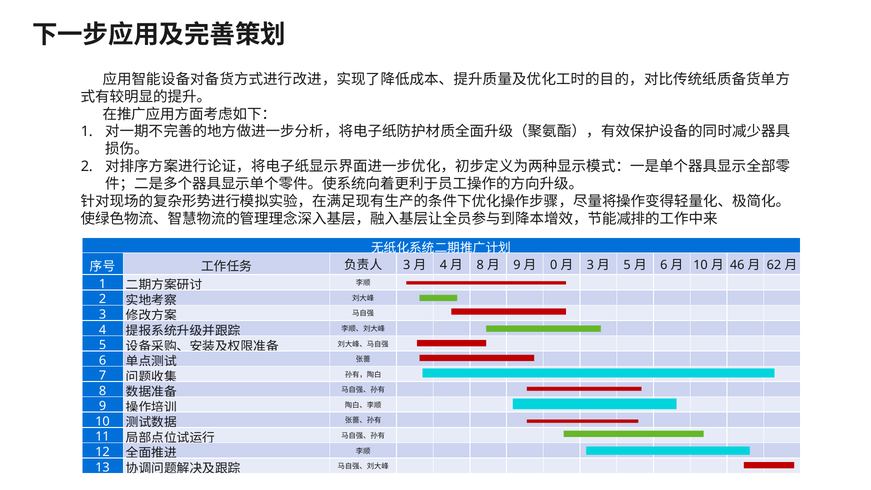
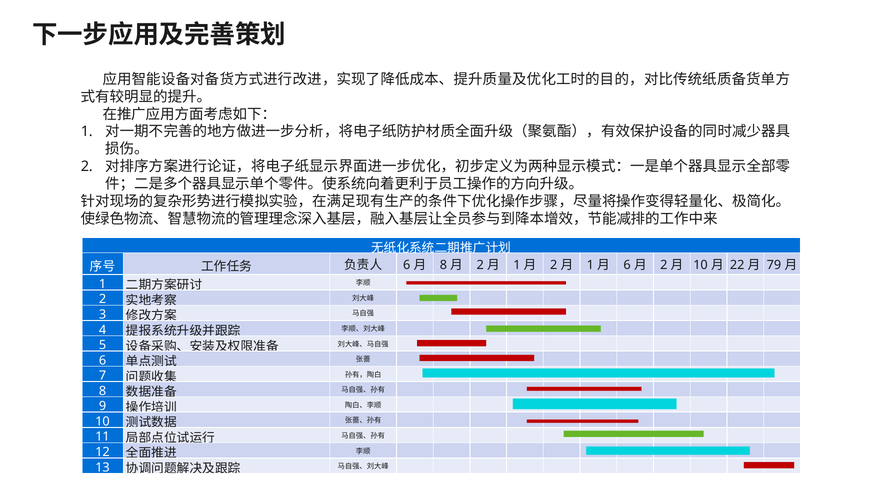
3: 3 -> 6 (407, 265)
4: 4 -> 8 (443, 265)
8: 8 -> 2 (480, 265)
9: 9 -> 1 (517, 265)
0: 0 -> 2 (554, 265)
3: 3 -> 1 (590, 265)
5: 5 -> 6 (627, 265)
6: 6 -> 2 (664, 265)
46: 46 -> 22 (737, 265)
62: 62 -> 79 (774, 265)
